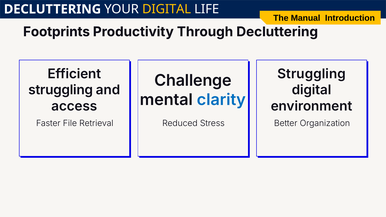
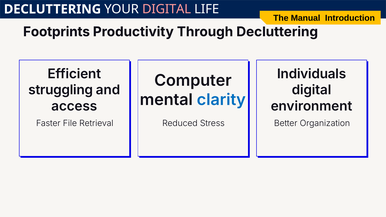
DIGITAL colour: yellow -> pink (167, 9)
Struggling: Struggling -> Individuals (312, 74)
Challenge: Challenge -> Computer (193, 81)
